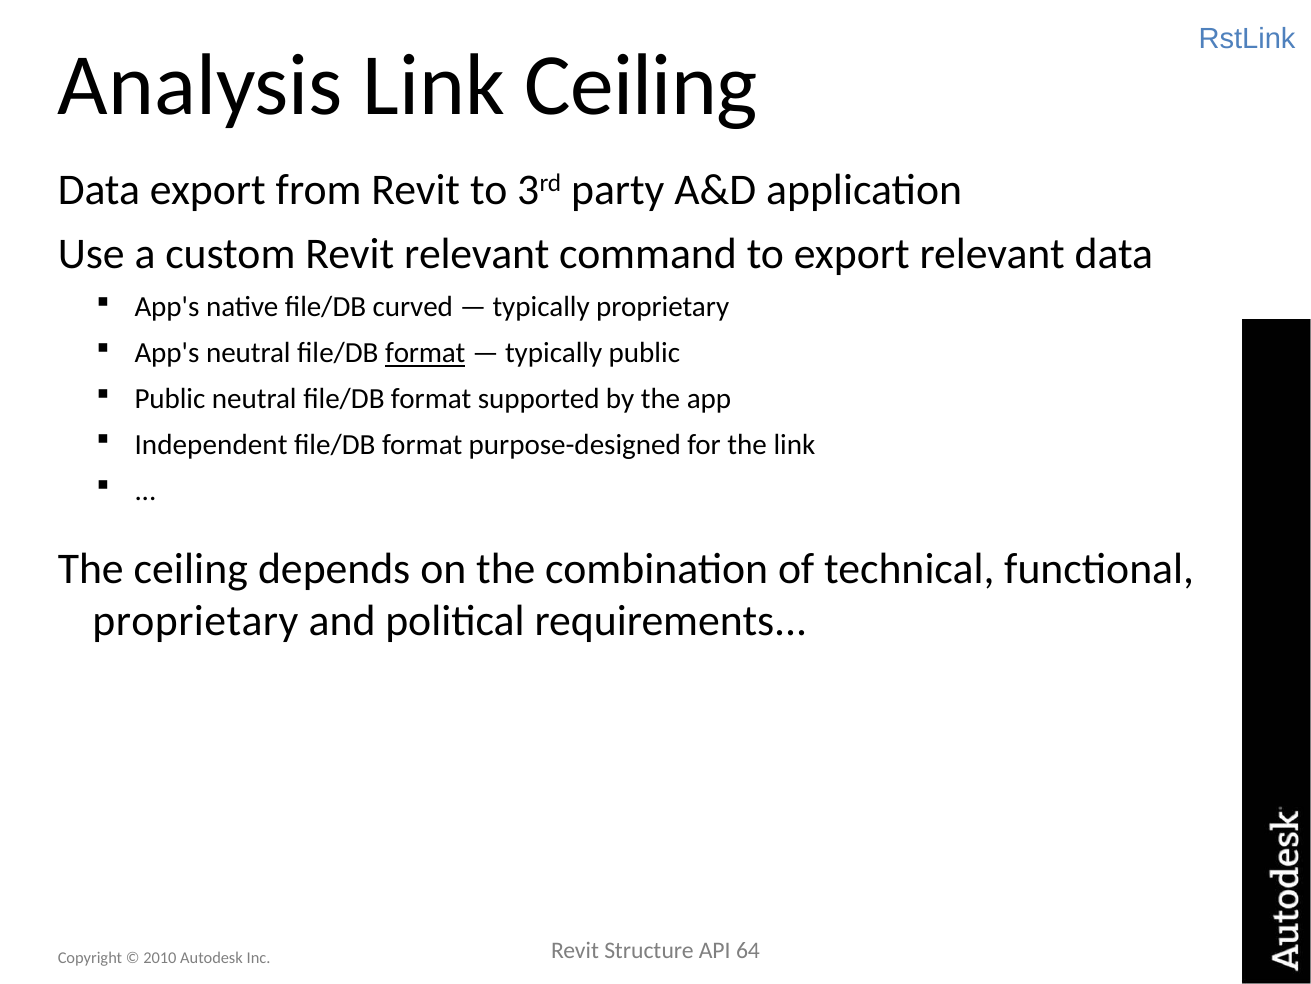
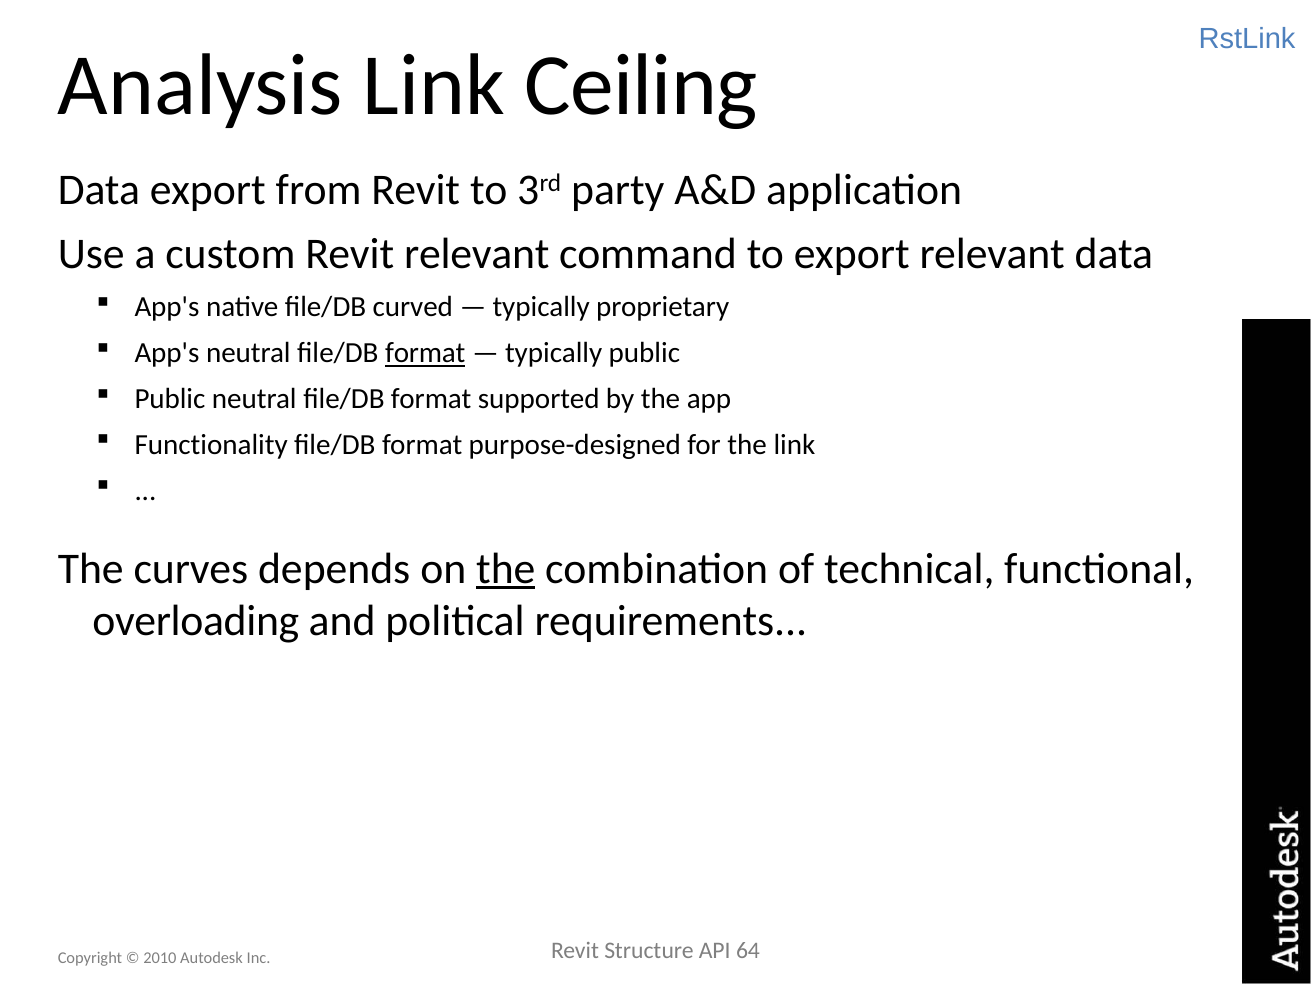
Independent: Independent -> Functionality (211, 445)
The ceiling: ceiling -> curves (191, 568)
the underline: none -> present (506, 568)
proprietary: proprietary -> overloading (196, 621)
